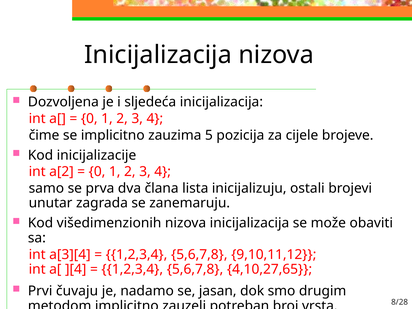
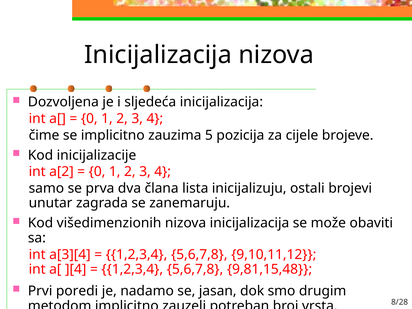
4,10,27,65: 4,10,27,65 -> 9,81,15,48 (270, 269)
čuvaju: čuvaju -> poredi (77, 291)
